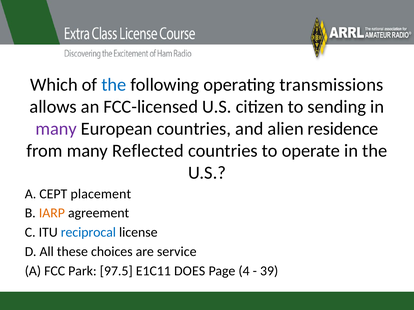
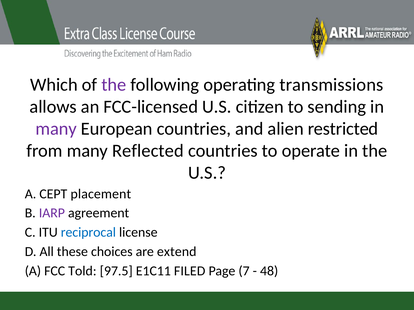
the colour: blue -> purple (114, 85)
residence: residence -> restricted (343, 129)
IARP colour: orange -> purple (52, 213)
service: service -> extend (177, 252)
Park: Park -> Told (82, 271)
DOES: DOES -> FILED (190, 271)
4: 4 -> 7 (244, 271)
39: 39 -> 48 (269, 271)
